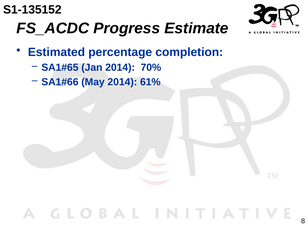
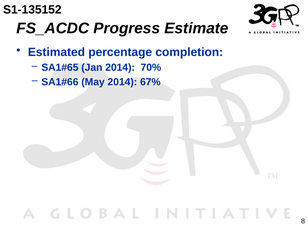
61%: 61% -> 67% (150, 82)
